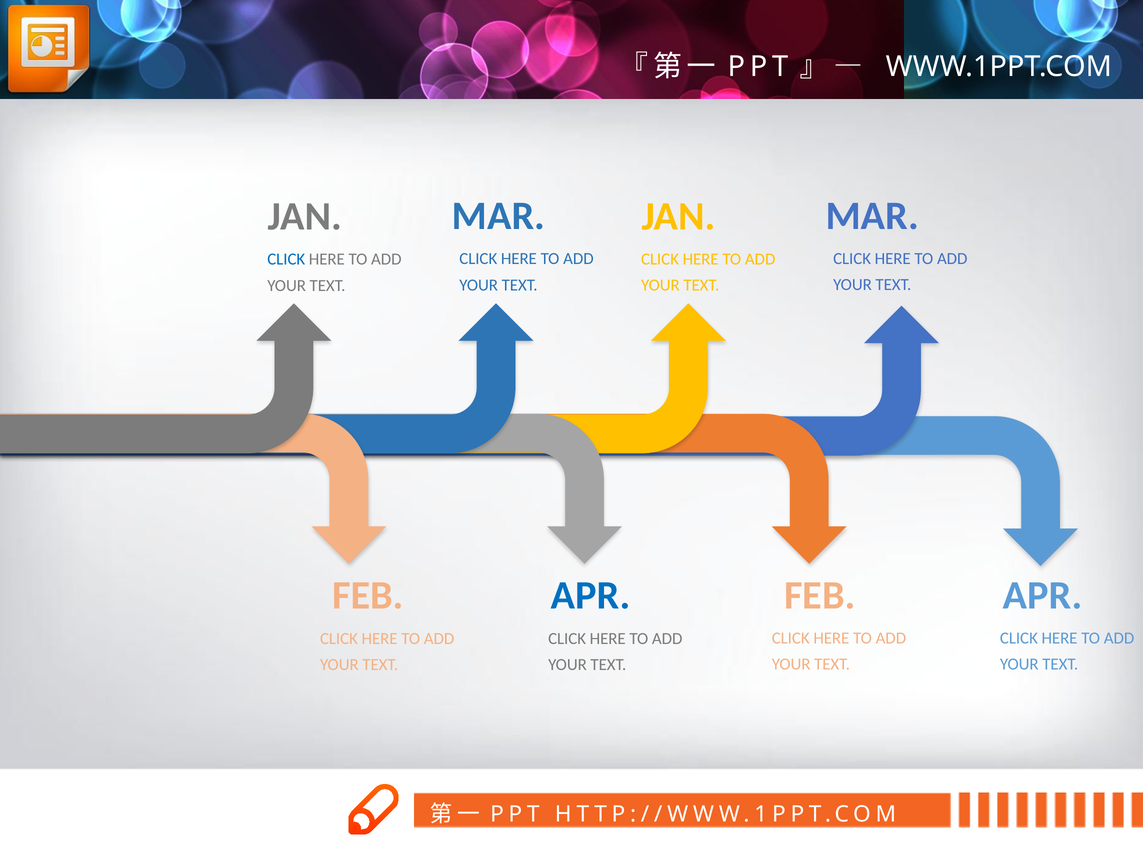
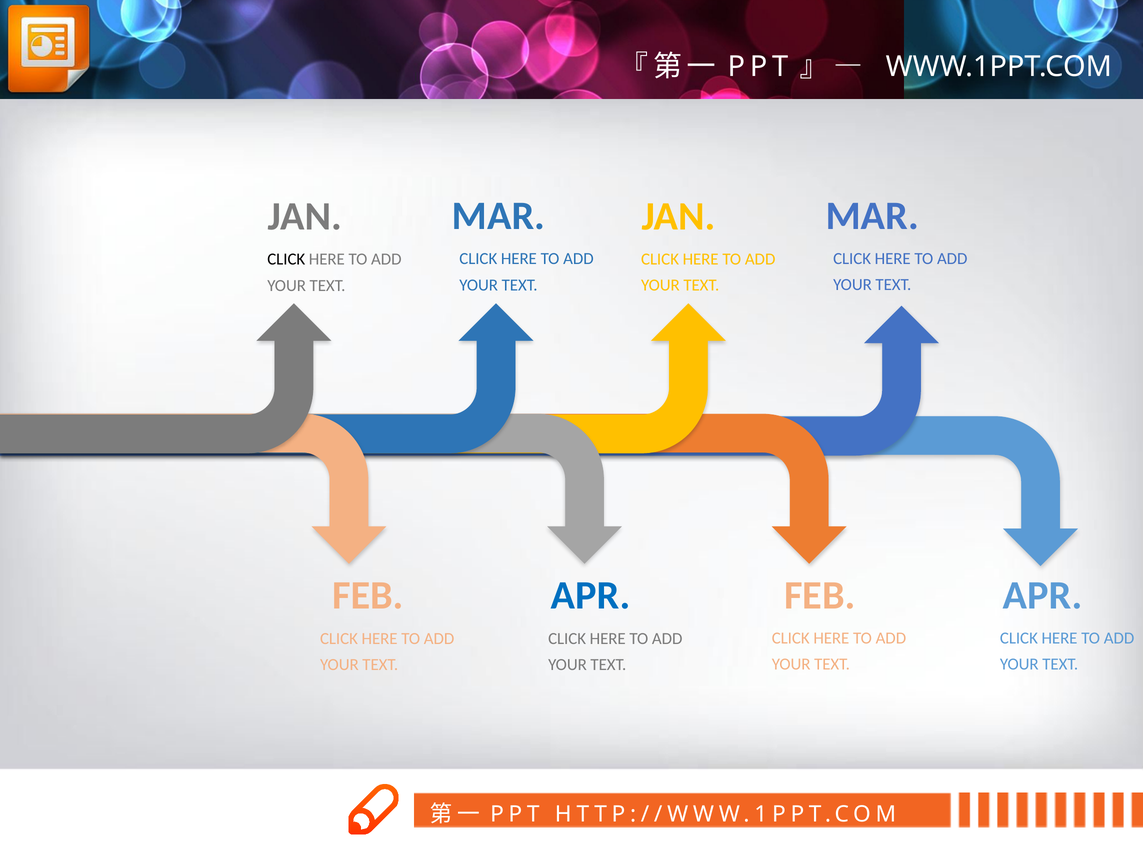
CLICK colour: blue -> black (286, 259)
